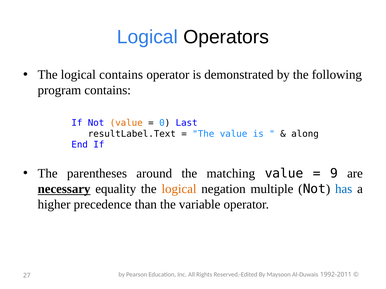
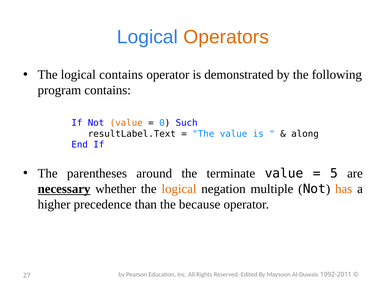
Operators colour: black -> orange (226, 37)
Last: Last -> Such (187, 123)
matching: matching -> terminate (231, 174)
9: 9 -> 5 (334, 174)
equality: equality -> whether (116, 189)
has colour: blue -> orange (344, 189)
variable: variable -> because (200, 205)
